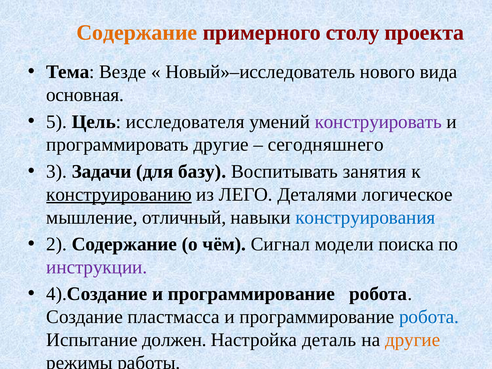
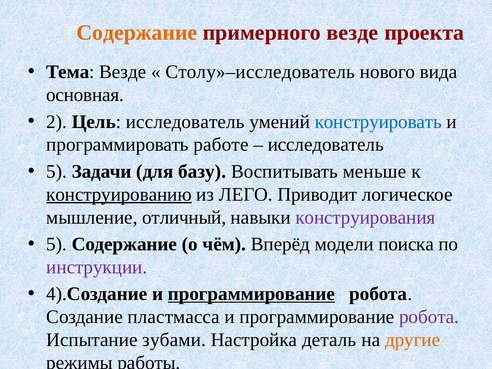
примерного столу: столу -> везде (352, 33)
Новый»–исследователь: Новый»–исследователь -> Столу»–исследователь (260, 72)
5: 5 -> 2 (57, 122)
Цель исследователя: исследователя -> исследователь (185, 122)
конструировать colour: purple -> blue (378, 122)
программировать другие: другие -> работе (221, 145)
сегодняшнего: сегодняшнего -> исследователь (326, 145)
3: 3 -> 5 (57, 171)
занятия: занятия -> меньше (375, 171)
Деталями: Деталями -> Приводит (317, 194)
конструирования colour: blue -> purple (365, 217)
2: 2 -> 5 (57, 244)
Сигнал: Сигнал -> Вперёд (280, 244)
программирование underline: none -> present (251, 294)
робота colour: blue -> purple (429, 317)
должен: должен -> зубами (174, 340)
